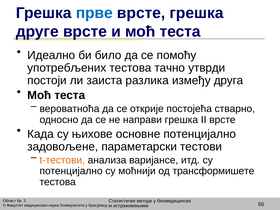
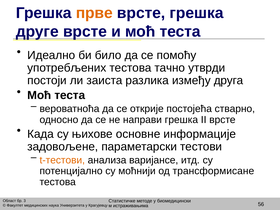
прве colour: blue -> orange (94, 13)
основне потенцијално: потенцијално -> информације (200, 134)
трансформишете: трансформишете -> трансформисане (213, 171)
